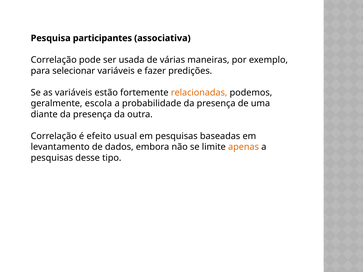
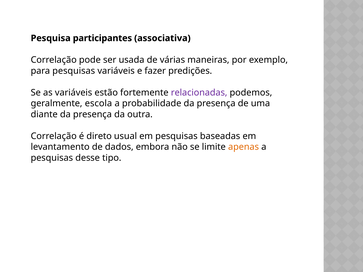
para selecionar: selecionar -> pesquisas (74, 71)
relacionadas colour: orange -> purple (199, 93)
efeito: efeito -> direto (99, 136)
